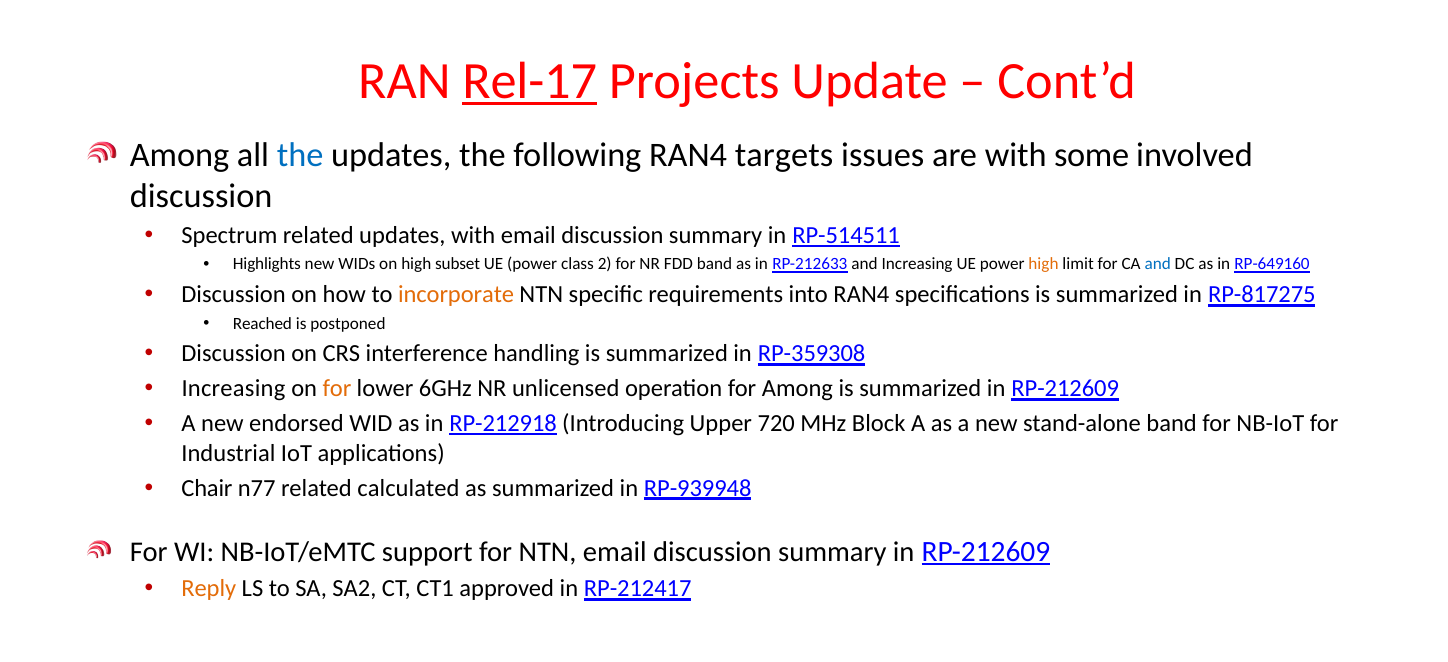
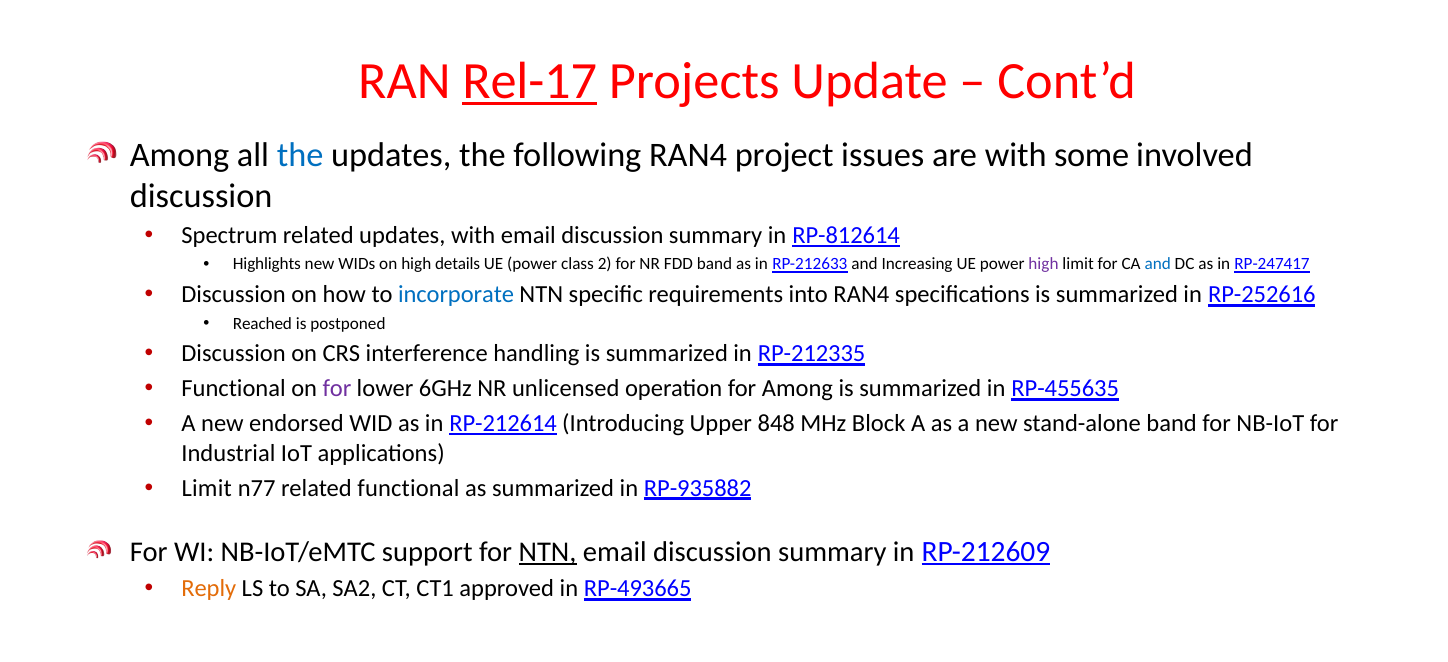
targets: targets -> project (784, 155)
RP-514511: RP-514511 -> RP-812614 (846, 236)
subset: subset -> details (458, 264)
high colour: orange -> purple (1043, 264)
RP-649160: RP-649160 -> RP-247417 (1272, 264)
incorporate colour: orange -> blue (456, 295)
RP-817275: RP-817275 -> RP-252616 (1262, 295)
RP-359308: RP-359308 -> RP-212335 (812, 354)
Increasing: Increasing -> Functional (234, 389)
for colour: orange -> purple (337, 389)
summarized in RP-212609: RP-212609 -> RP-455635 (1065, 389)
RP-212918: RP-212918 -> RP-212614 (503, 424)
720: 720 -> 848 (776, 424)
Chair: Chair -> Limit (207, 488)
related calculated: calculated -> functional (408, 488)
RP-939948: RP-939948 -> RP-935882 (698, 488)
NTN underline: none -> present (548, 552)
RP-212417: RP-212417 -> RP-493665 (638, 589)
